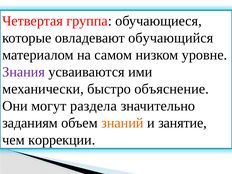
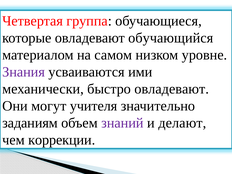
быстро объяснение: объяснение -> овладевают (172, 89)
раздела: раздела -> учителя (94, 106)
знаний colour: orange -> purple (122, 123)
занятие: занятие -> делают (182, 123)
